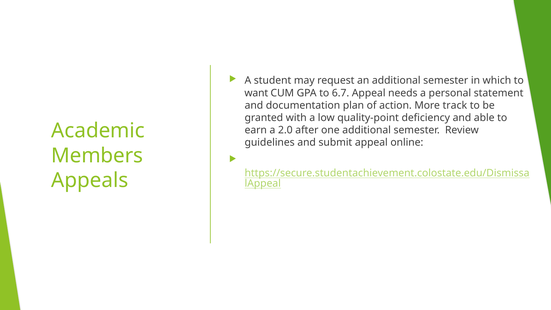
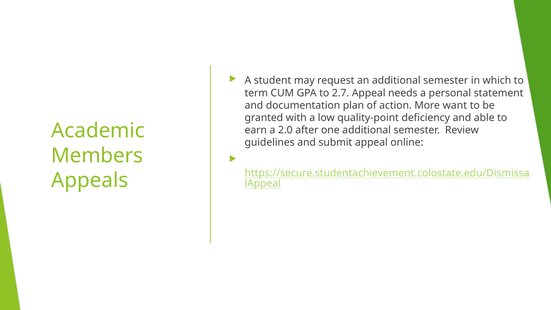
want: want -> term (256, 93)
6.7: 6.7 -> 2.7 (341, 93)
track: track -> want (455, 105)
